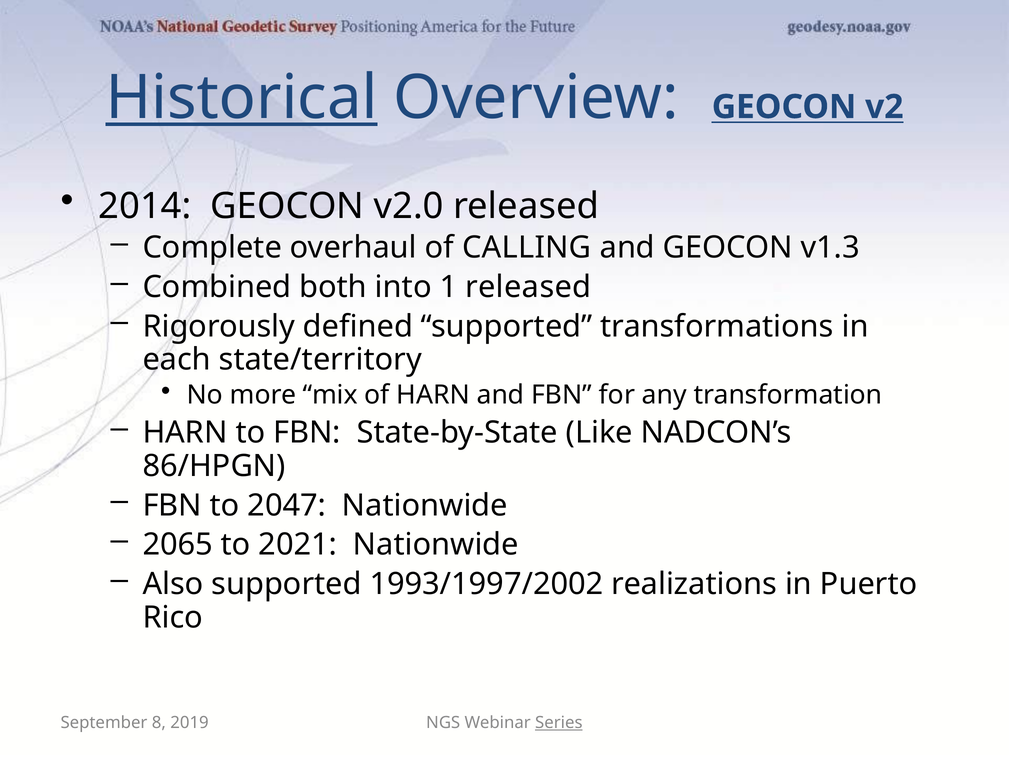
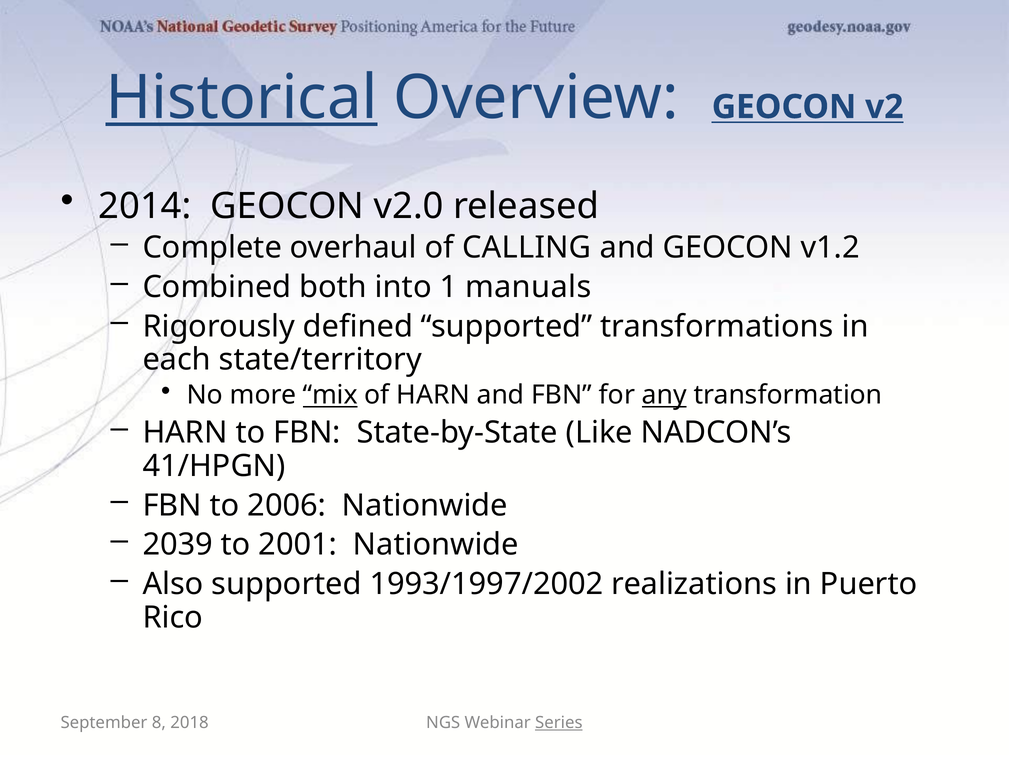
v1.3: v1.3 -> v1.2 (830, 248)
1 released: released -> manuals (528, 287)
mix underline: none -> present (330, 395)
any underline: none -> present (664, 395)
86/HPGN: 86/HPGN -> 41/HPGN (214, 466)
2047: 2047 -> 2006 (287, 505)
2065: 2065 -> 2039 (178, 545)
2021: 2021 -> 2001 (298, 545)
2019: 2019 -> 2018 (190, 723)
